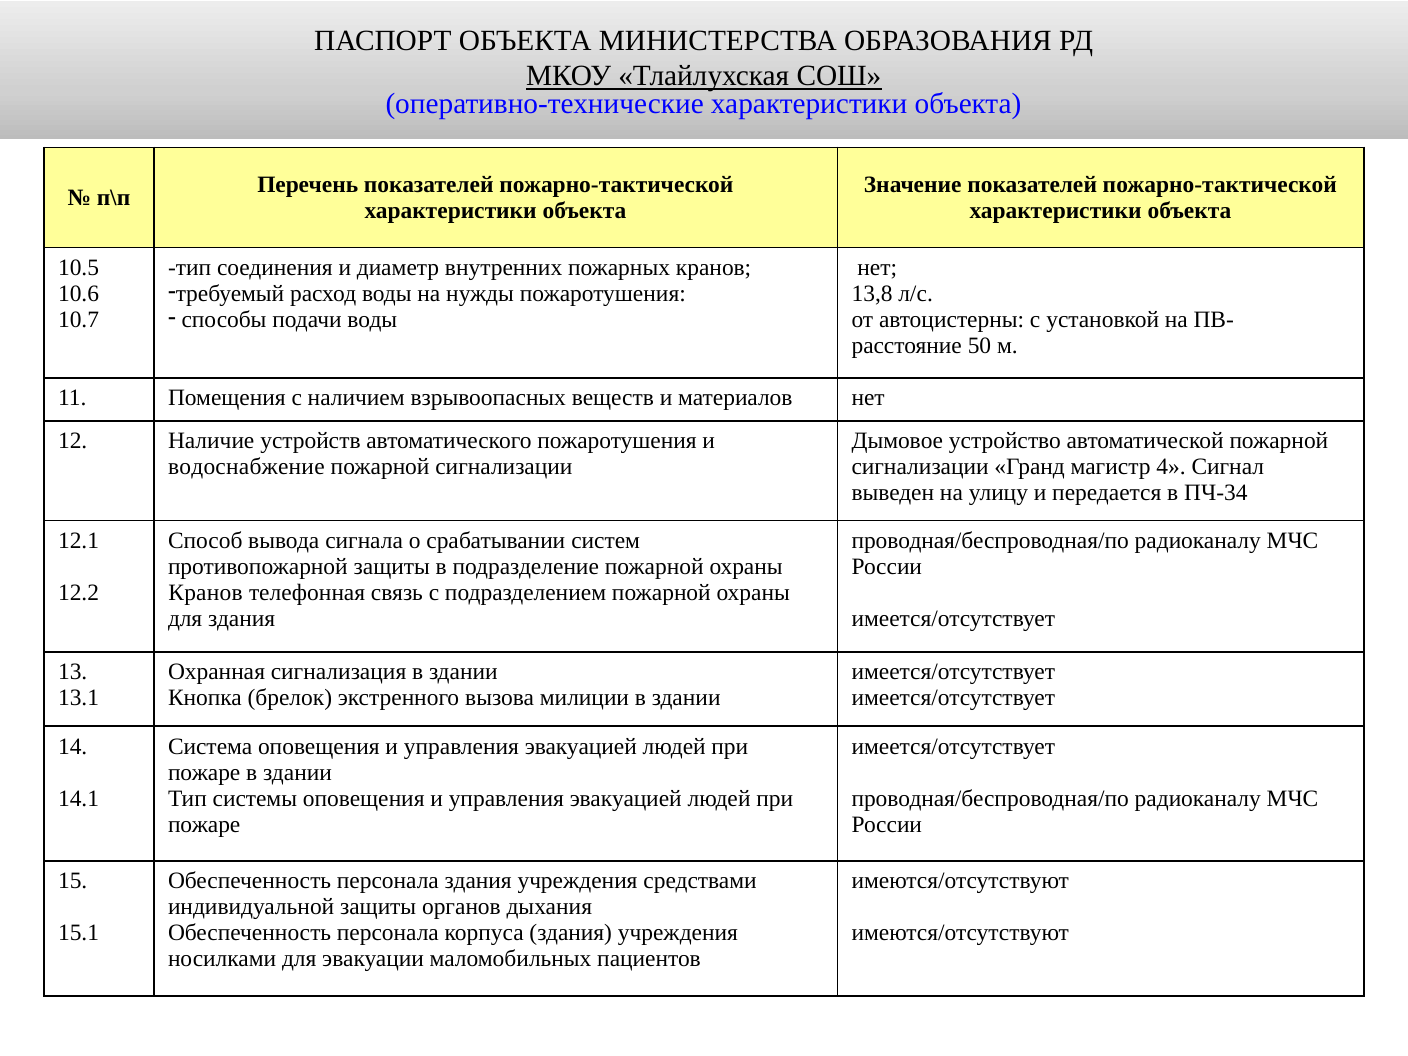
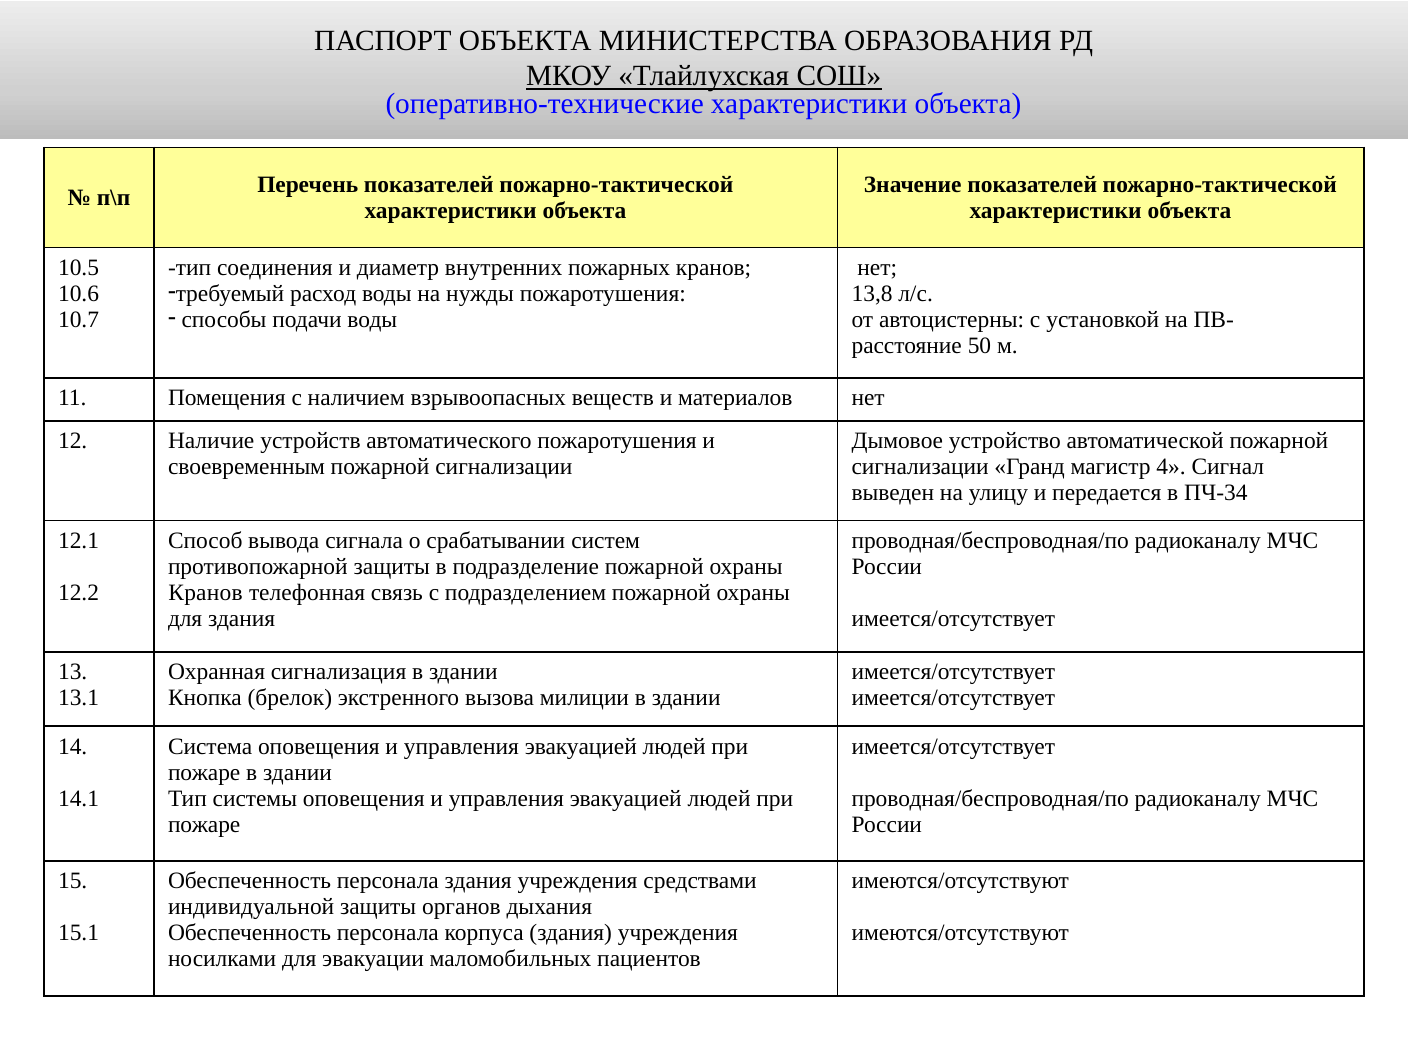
водоснабжение: водоснабжение -> своевременным (247, 467)
